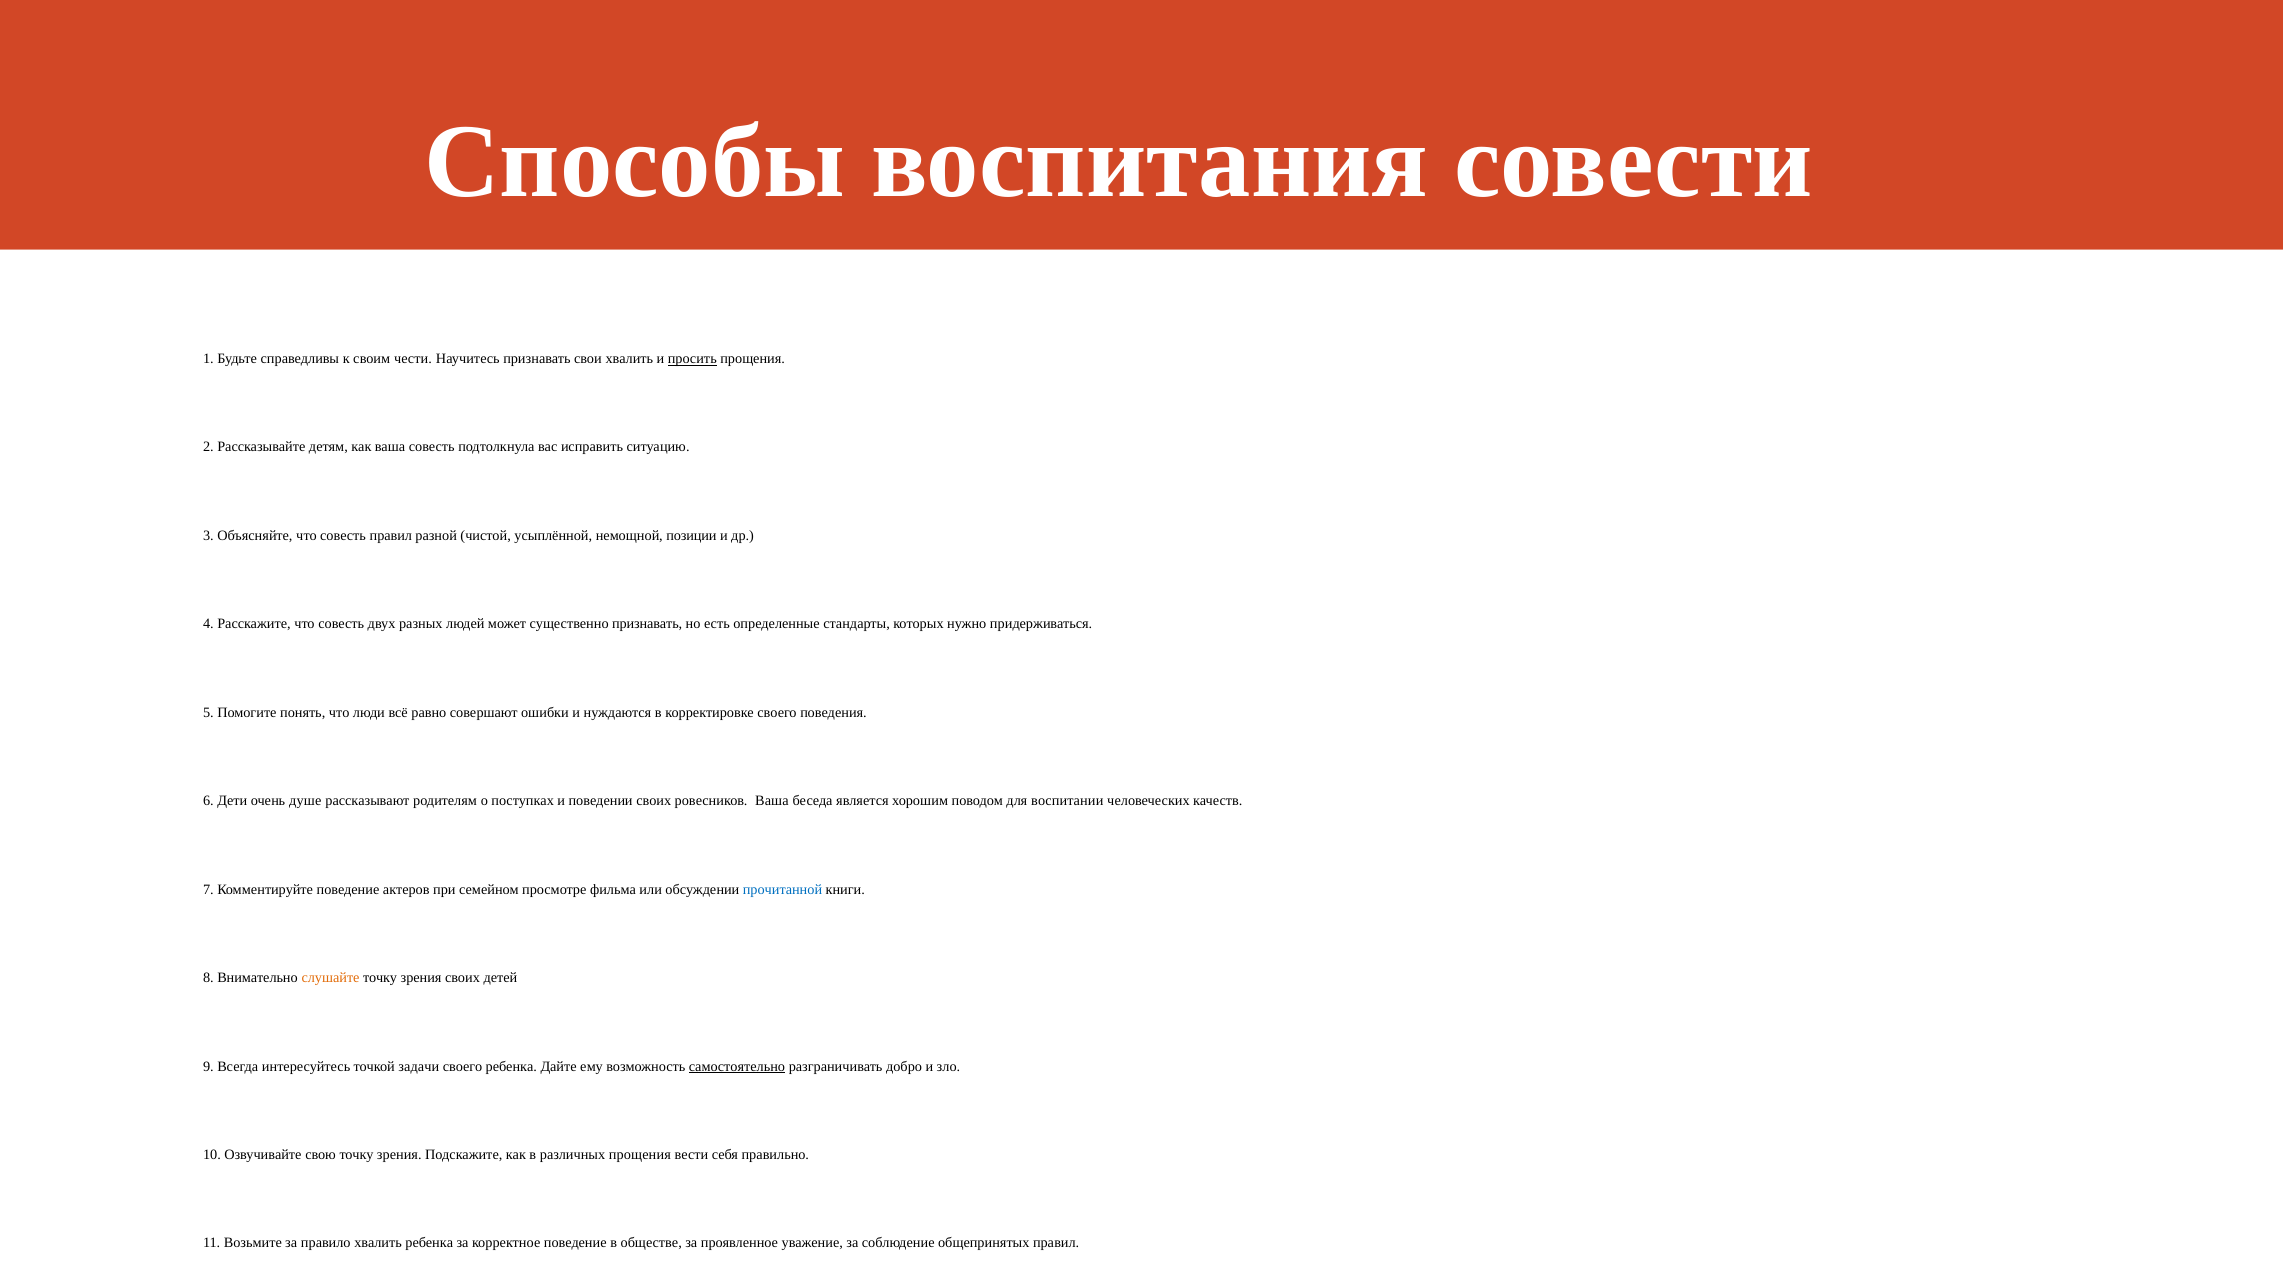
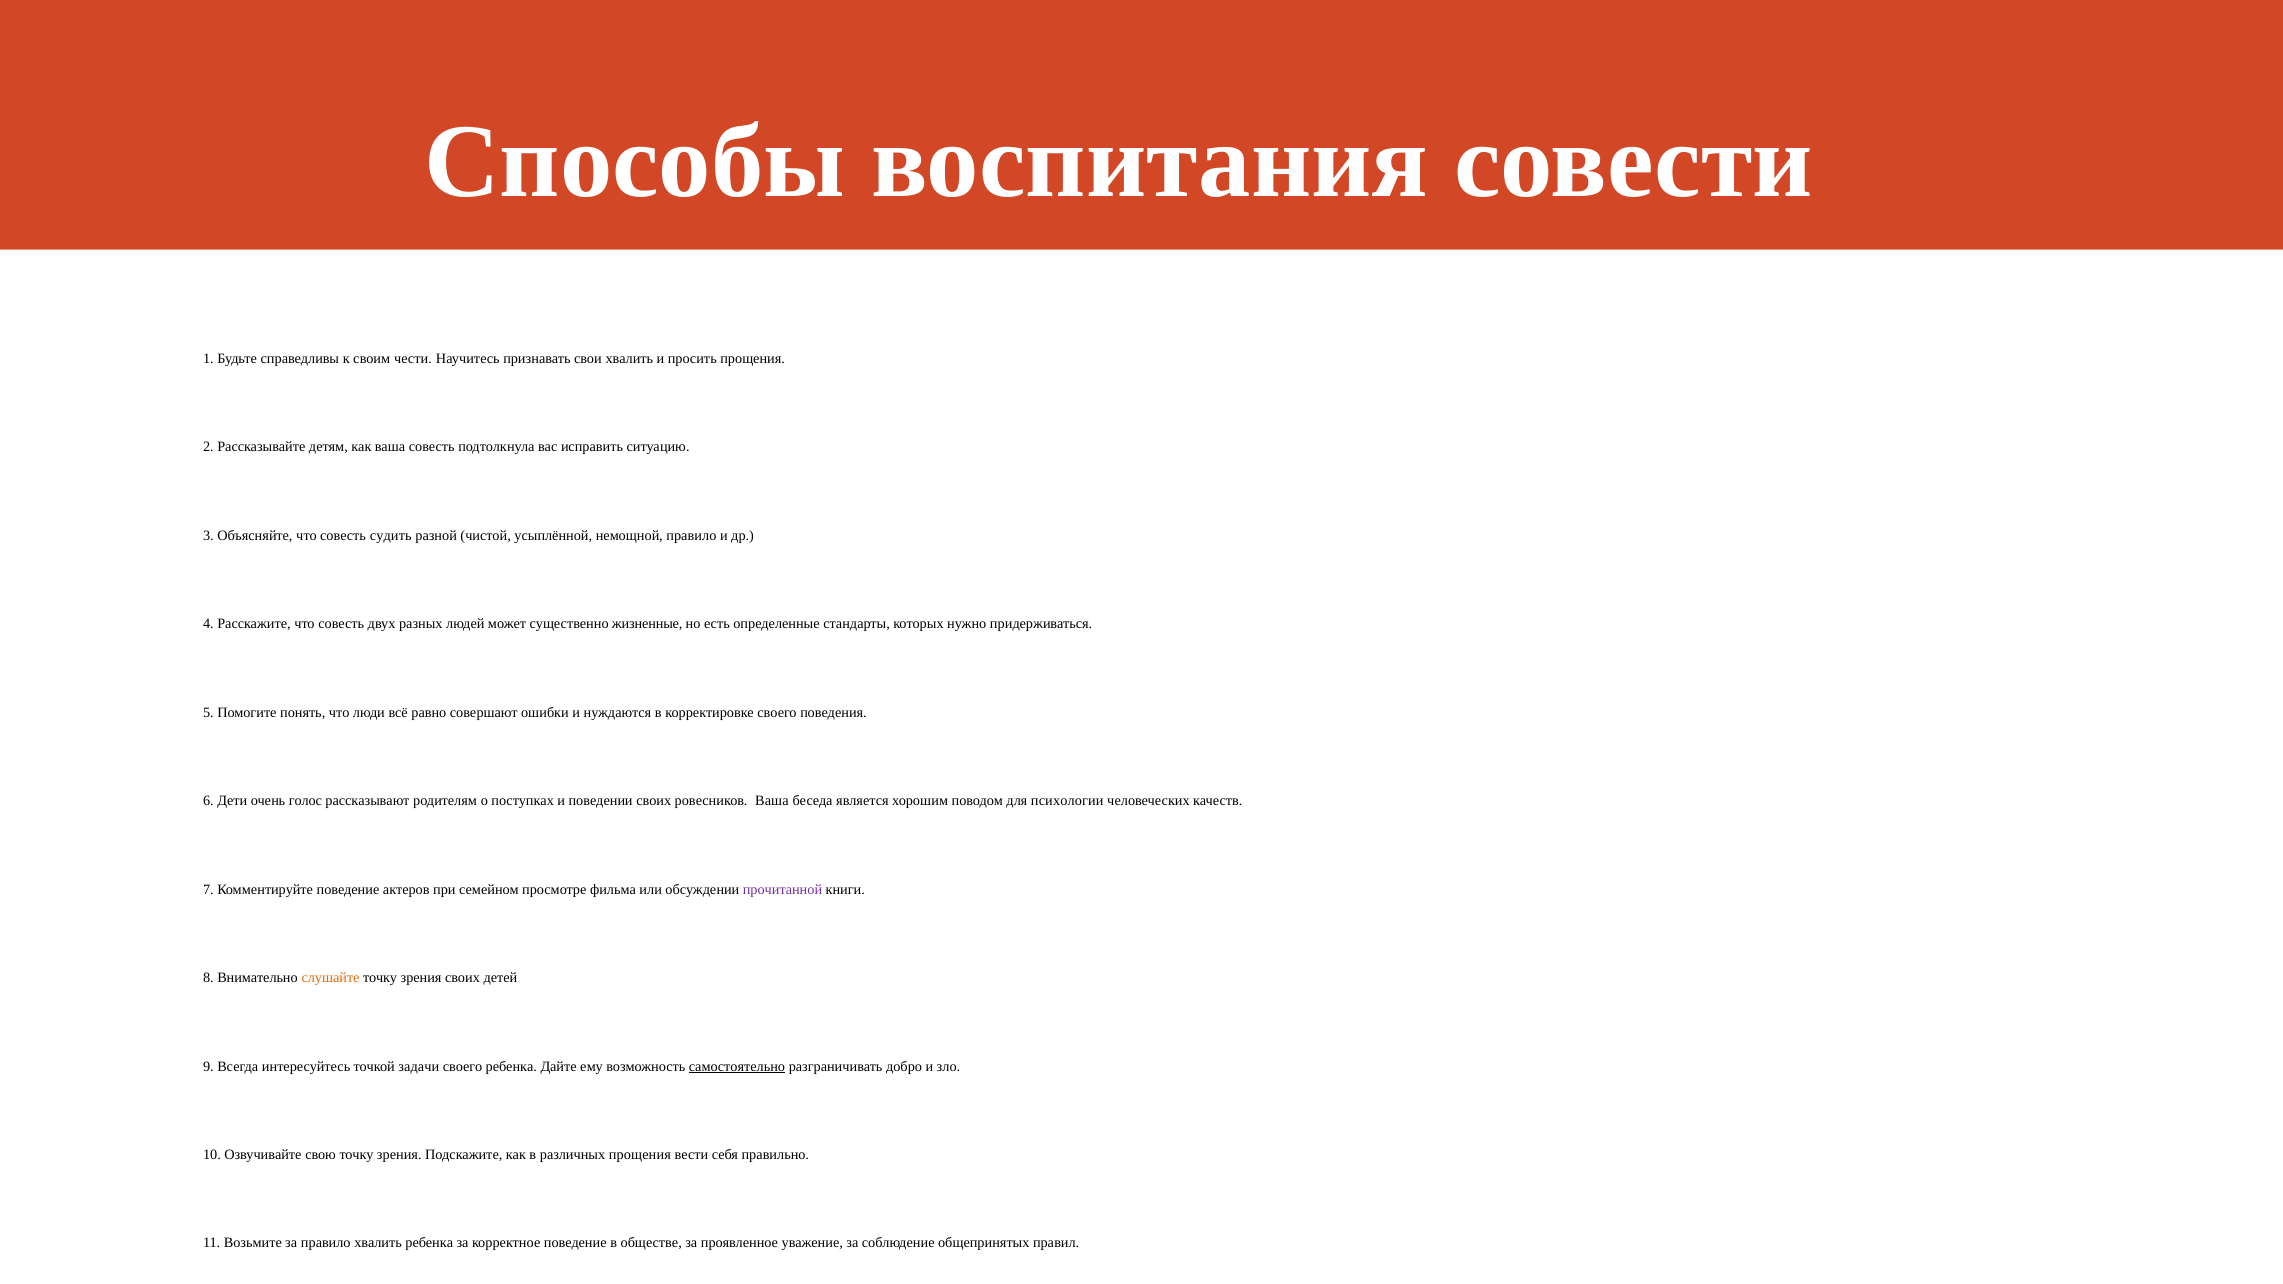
просить underline: present -> none (692, 359)
совесть правил: правил -> судить (391, 536)
немощной позиции: позиции -> правило (691, 536)
существенно признавать: признавать -> жизненные (647, 624)
душе: душе -> голос (305, 801)
воспитании: воспитании -> психологии (1067, 801)
прочитанной colour: blue -> purple (782, 890)
